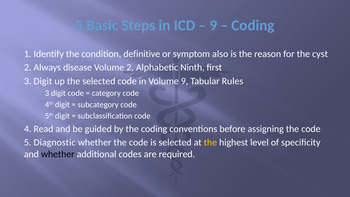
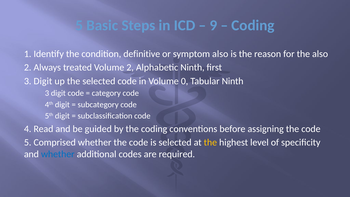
the cyst: cyst -> also (320, 54)
disease: disease -> treated (78, 67)
Volume 9: 9 -> 0 (185, 81)
Tabular Rules: Rules -> Ninth (233, 81)
Diagnostic: Diagnostic -> Comprised (55, 142)
whether colour: black -> blue (58, 154)
